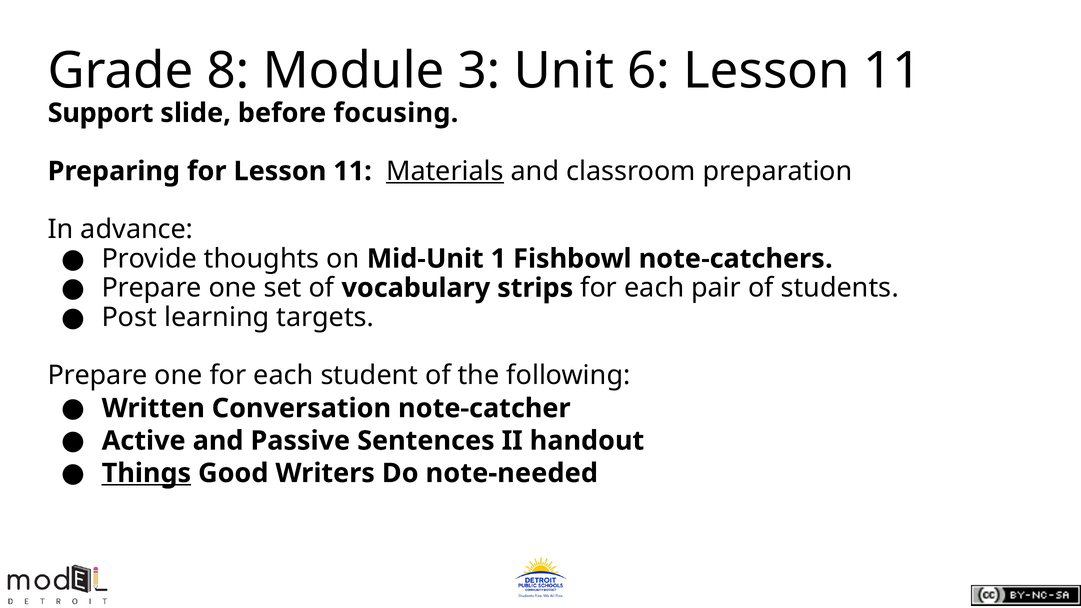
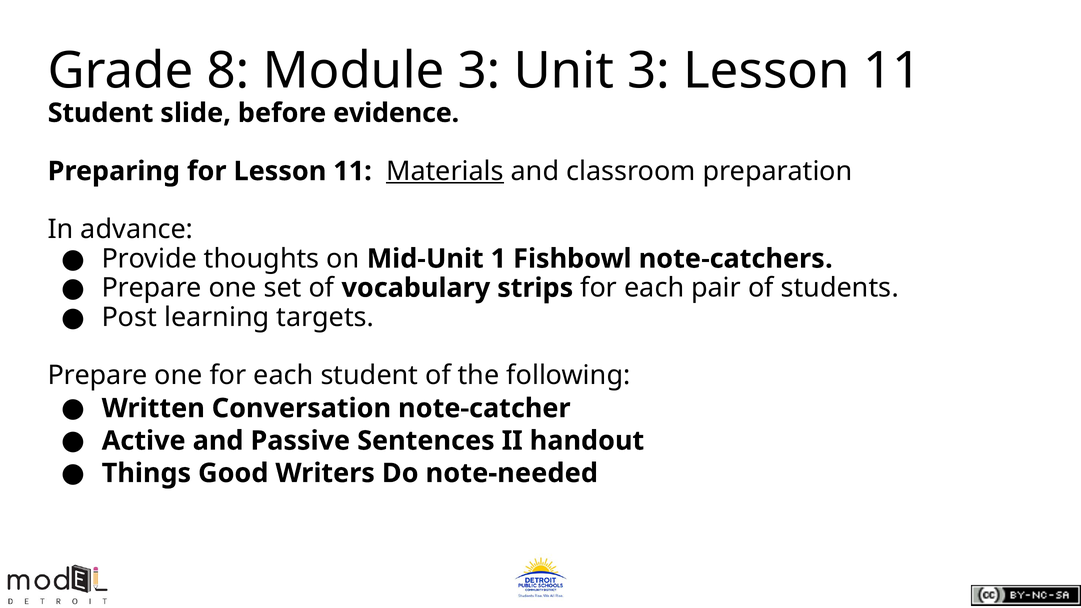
Unit 6: 6 -> 3 (649, 71)
Support: Support -> Student (101, 113)
focusing: focusing -> evidence (396, 113)
Things underline: present -> none (146, 473)
